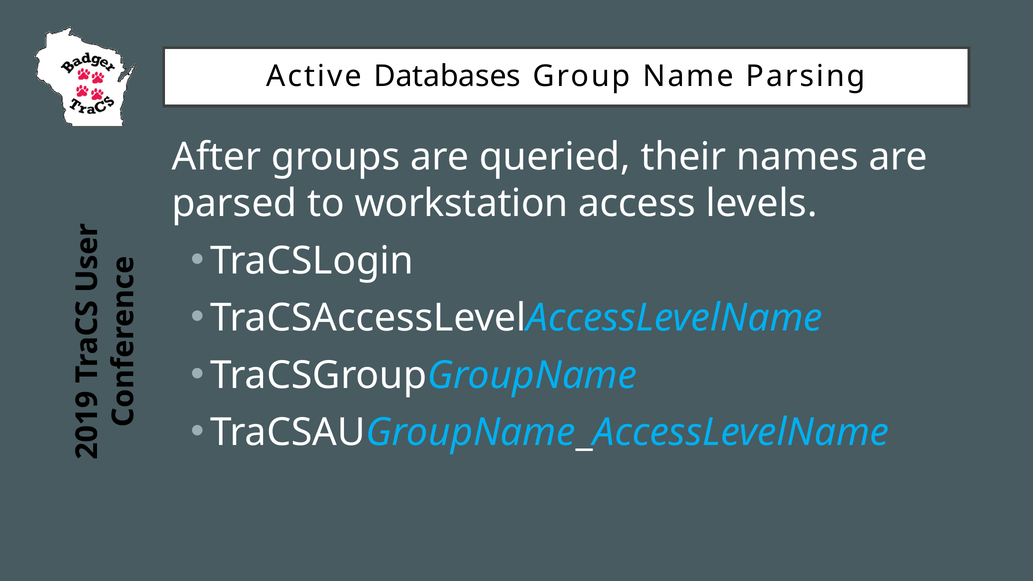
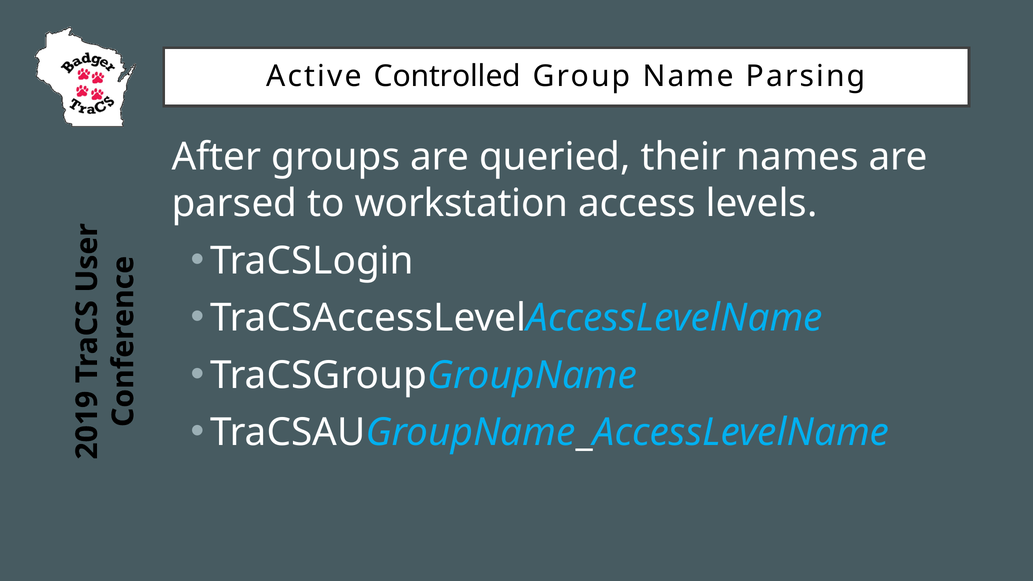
Databases: Databases -> Controlled (447, 76)
